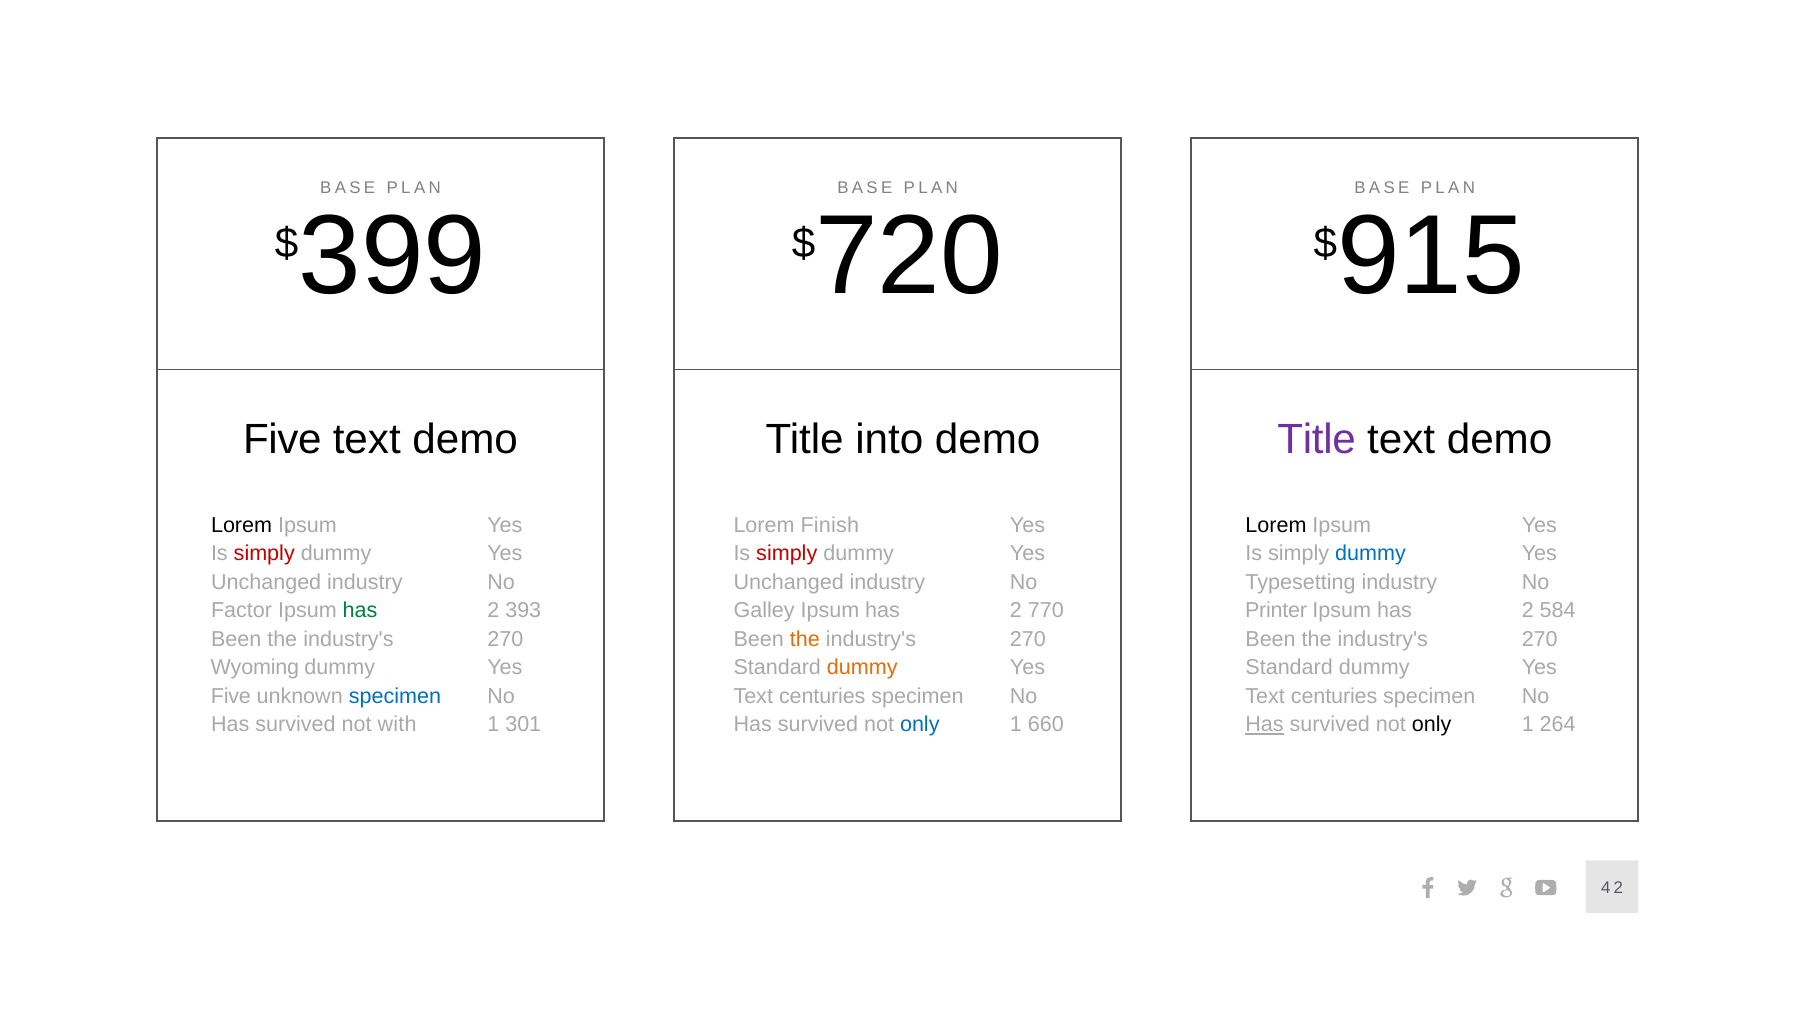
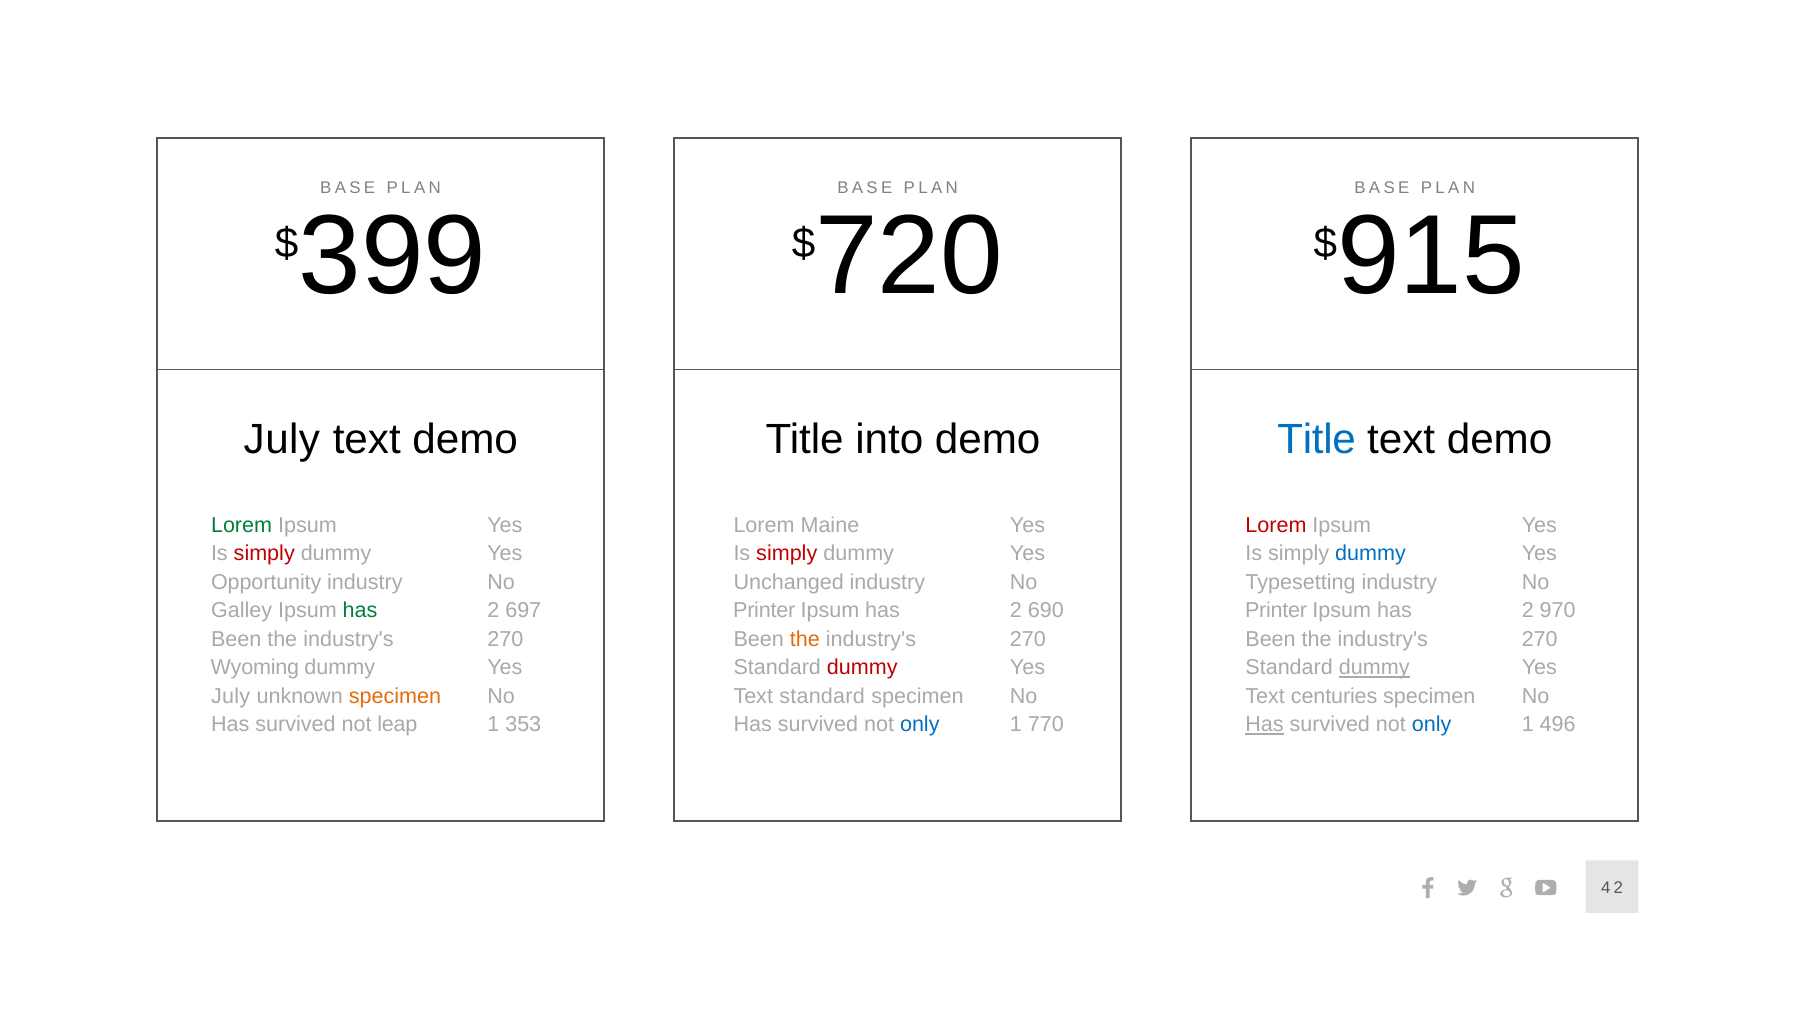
Five: Five -> July (282, 439)
Title colour: purple -> blue (1317, 439)
Lorem colour: black -> green (242, 525)
Finish: Finish -> Maine (830, 525)
Lorem colour: black -> red (1276, 525)
Unchanged: Unchanged -> Opportunity (266, 582)
Factor: Factor -> Galley (242, 610)
393: 393 -> 697 (523, 610)
Galley: Galley -> Printer (764, 610)
770: 770 -> 690 (1046, 610)
584: 584 -> 970 (1558, 610)
dummy colour: orange -> red (862, 667)
dummy underline: none -> present (1374, 667)
Five: Five -> July (231, 696)
specimen colour: blue -> orange (395, 696)
centuries: centuries -> standard (822, 696)
with: with -> leap (397, 724)
301: 301 -> 353 (523, 724)
660: 660 -> 770 (1046, 724)
only colour: black -> blue (1432, 724)
264: 264 -> 496 (1558, 724)
